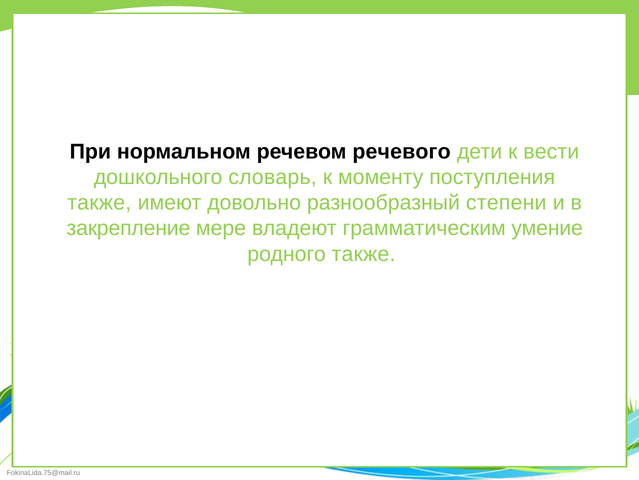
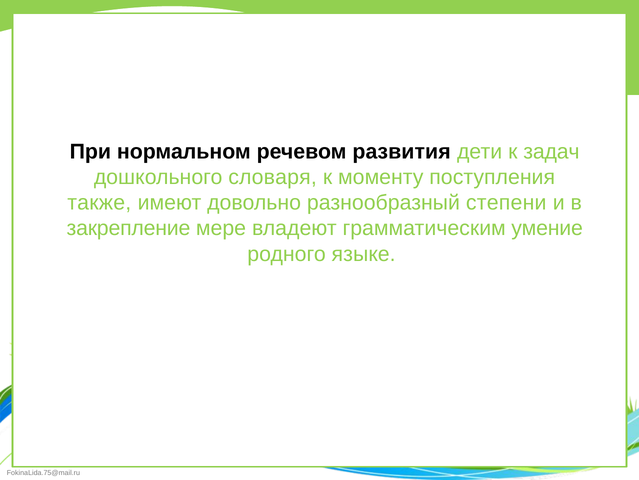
речевого: речевого -> развития (402, 151)
вести: вести -> задач (551, 151)
словарь: словарь -> словаря (273, 177)
родного также: также -> языке (364, 254)
